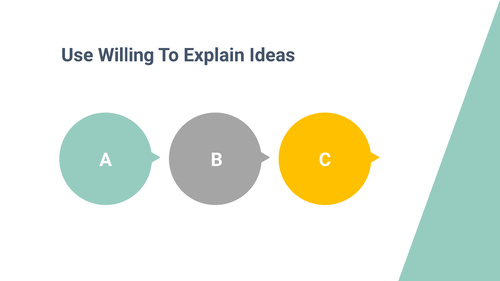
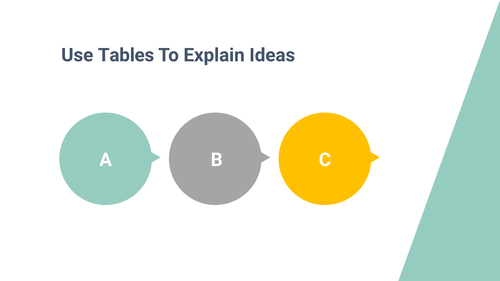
Willing: Willing -> Tables (126, 55)
